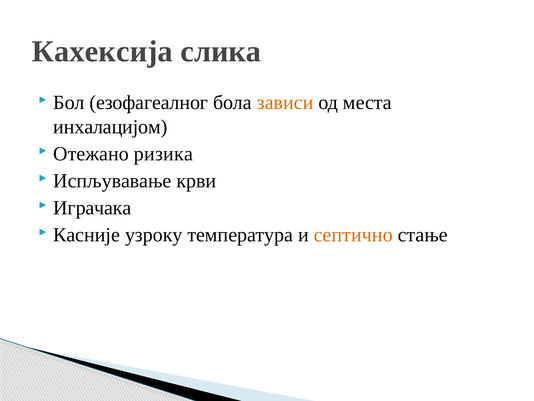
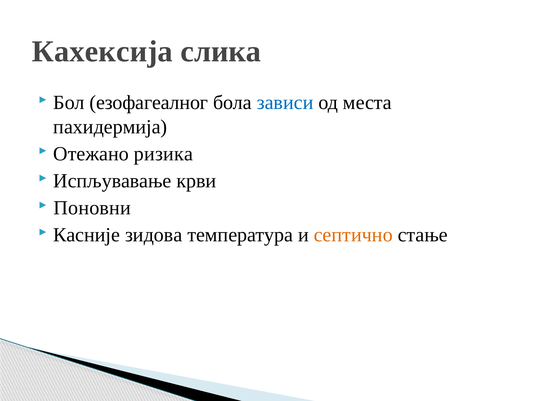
зависи colour: orange -> blue (285, 103)
инхалацијом: инхалацијом -> пахидермија (110, 127)
Играчака: Играчака -> Поновни (92, 208)
узроку: узроку -> зидова (154, 235)
